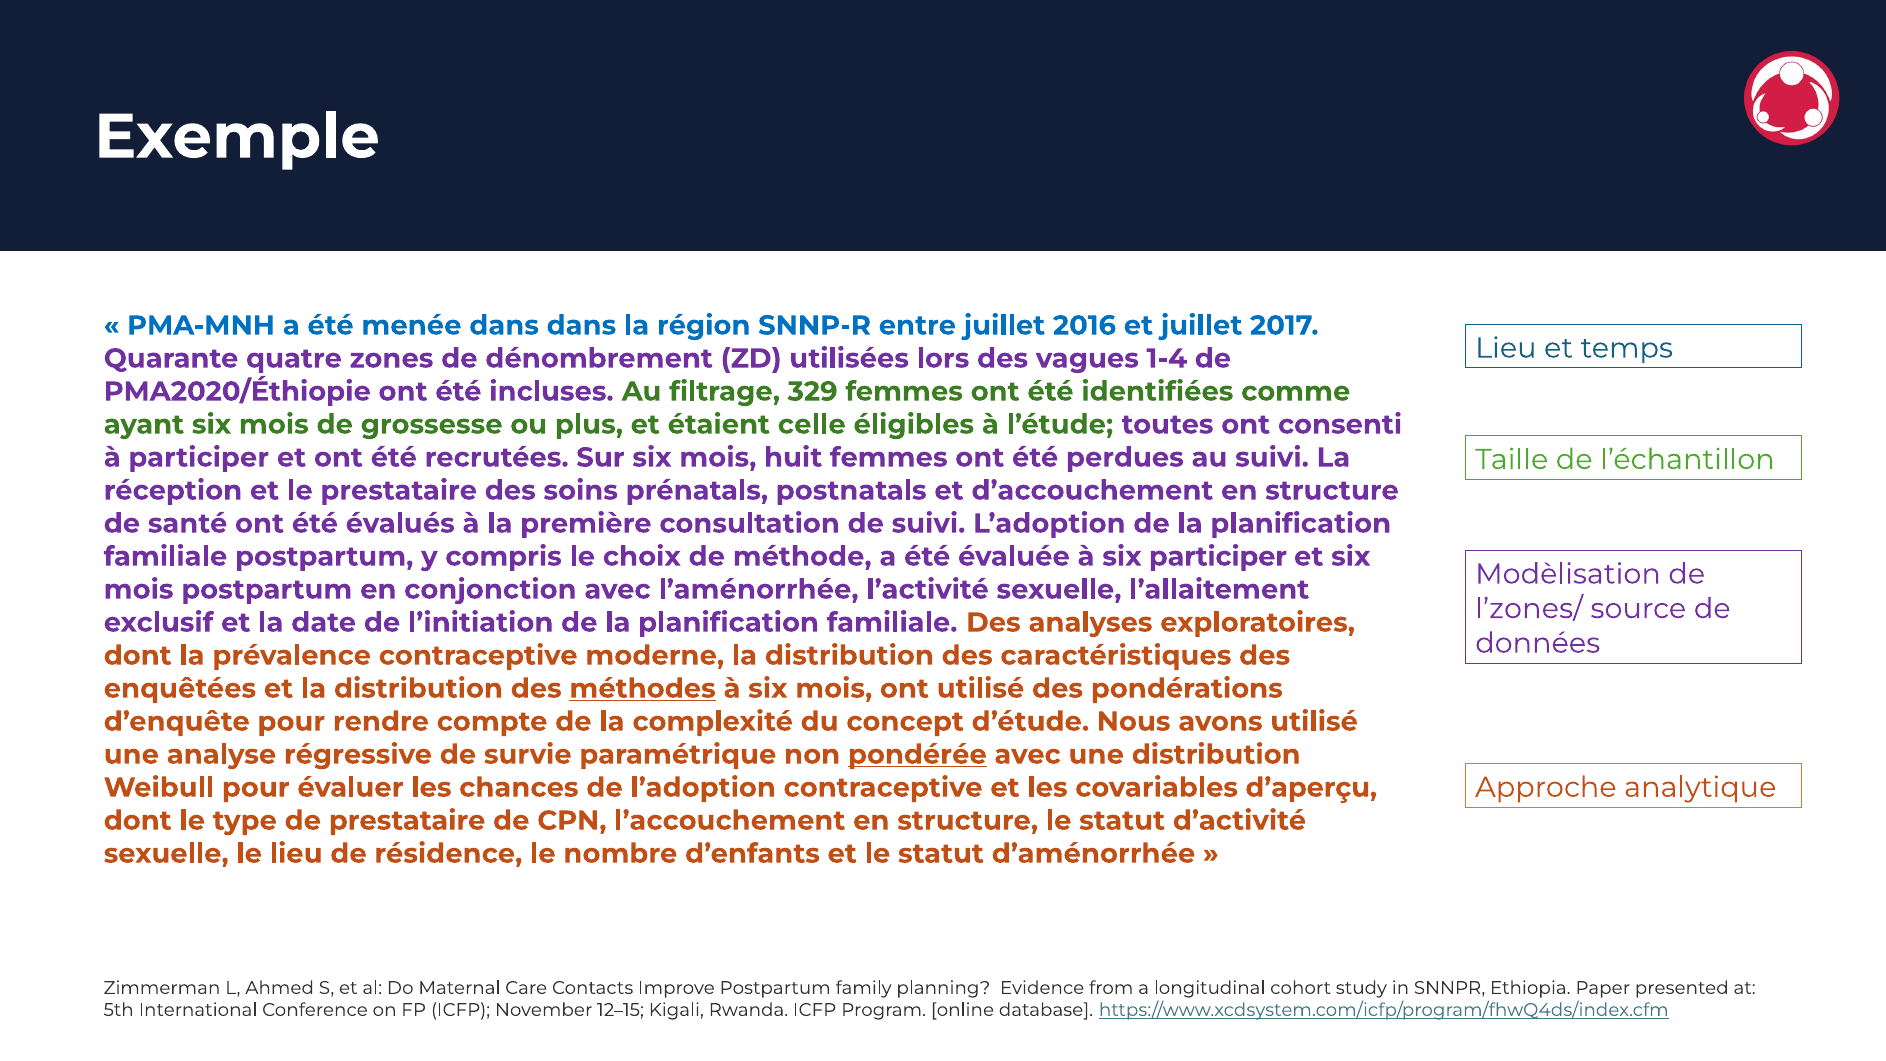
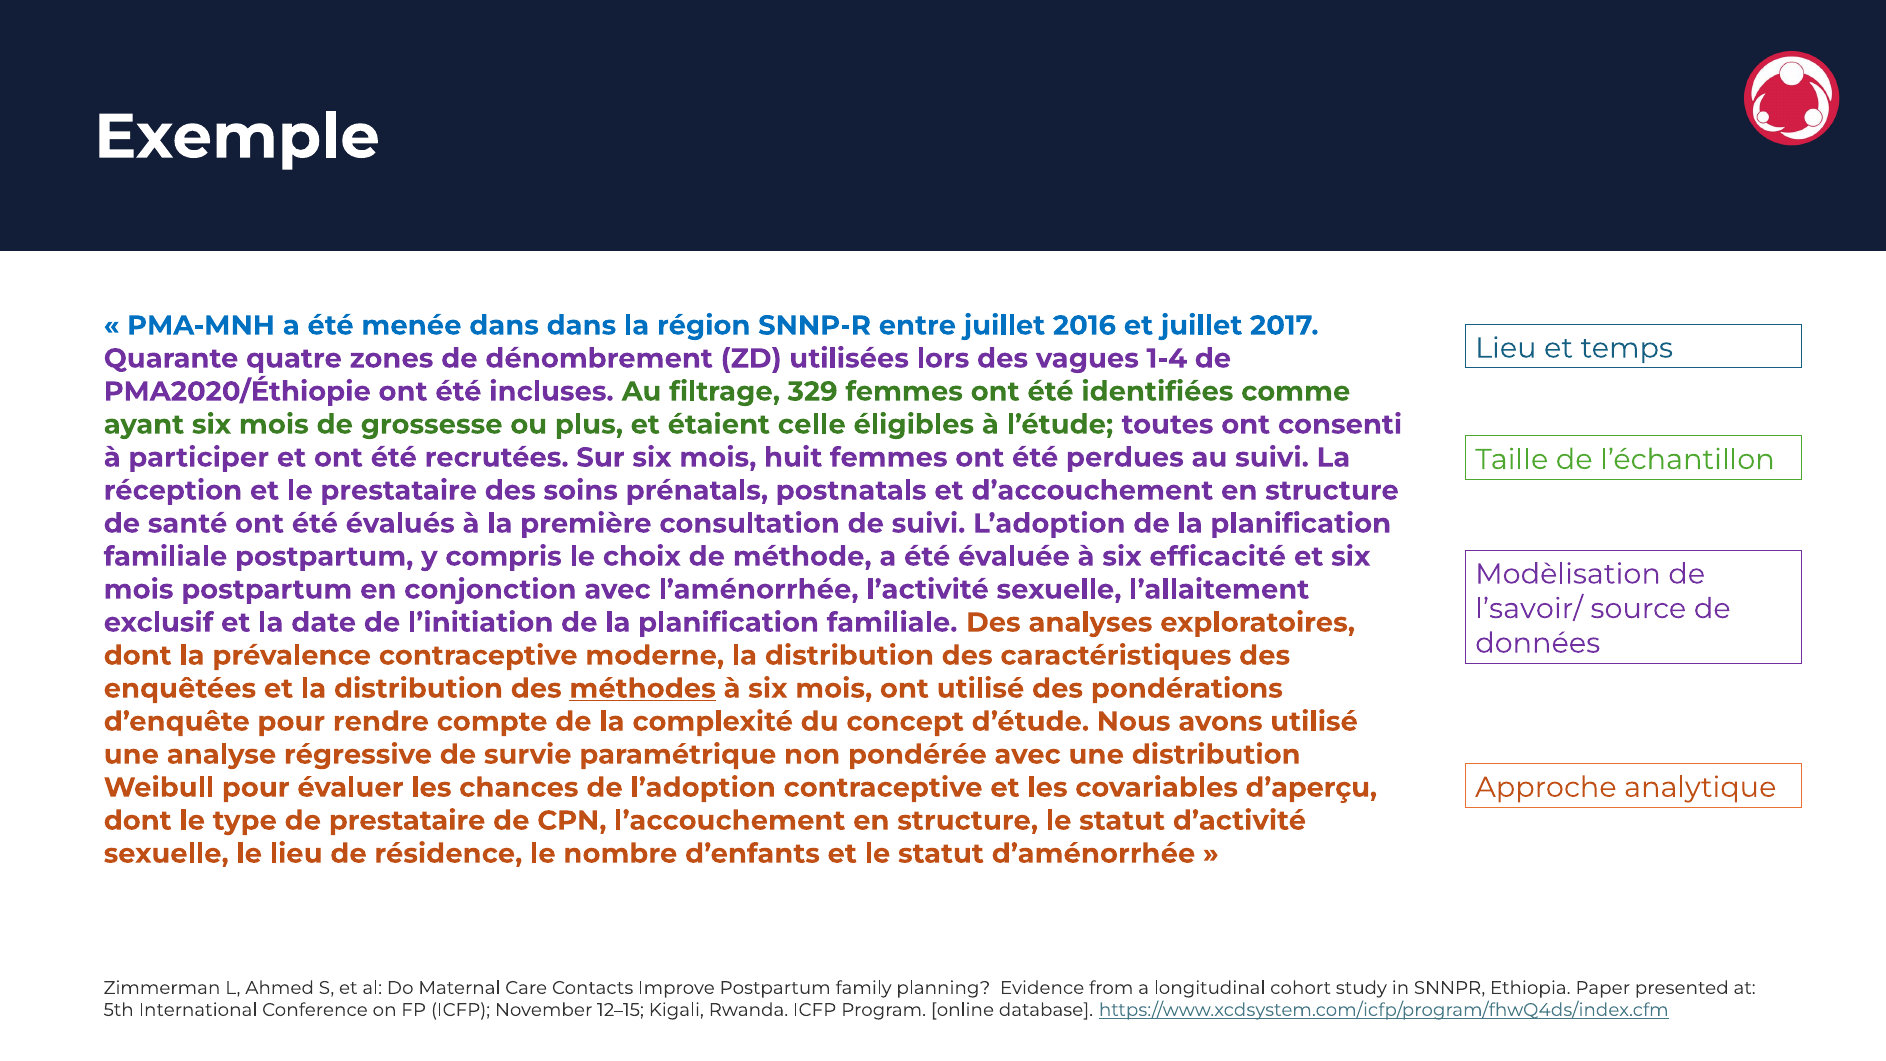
six participer: participer -> efficacité (1218, 556)
l’zones/: l’zones/ -> l’savoir/ (1529, 609)
pondérée underline: present -> none (917, 755)
